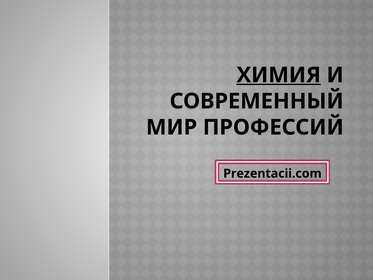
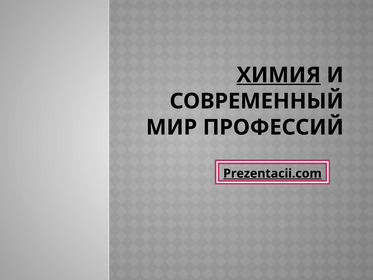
Prezentacii.com underline: none -> present (272, 173)
